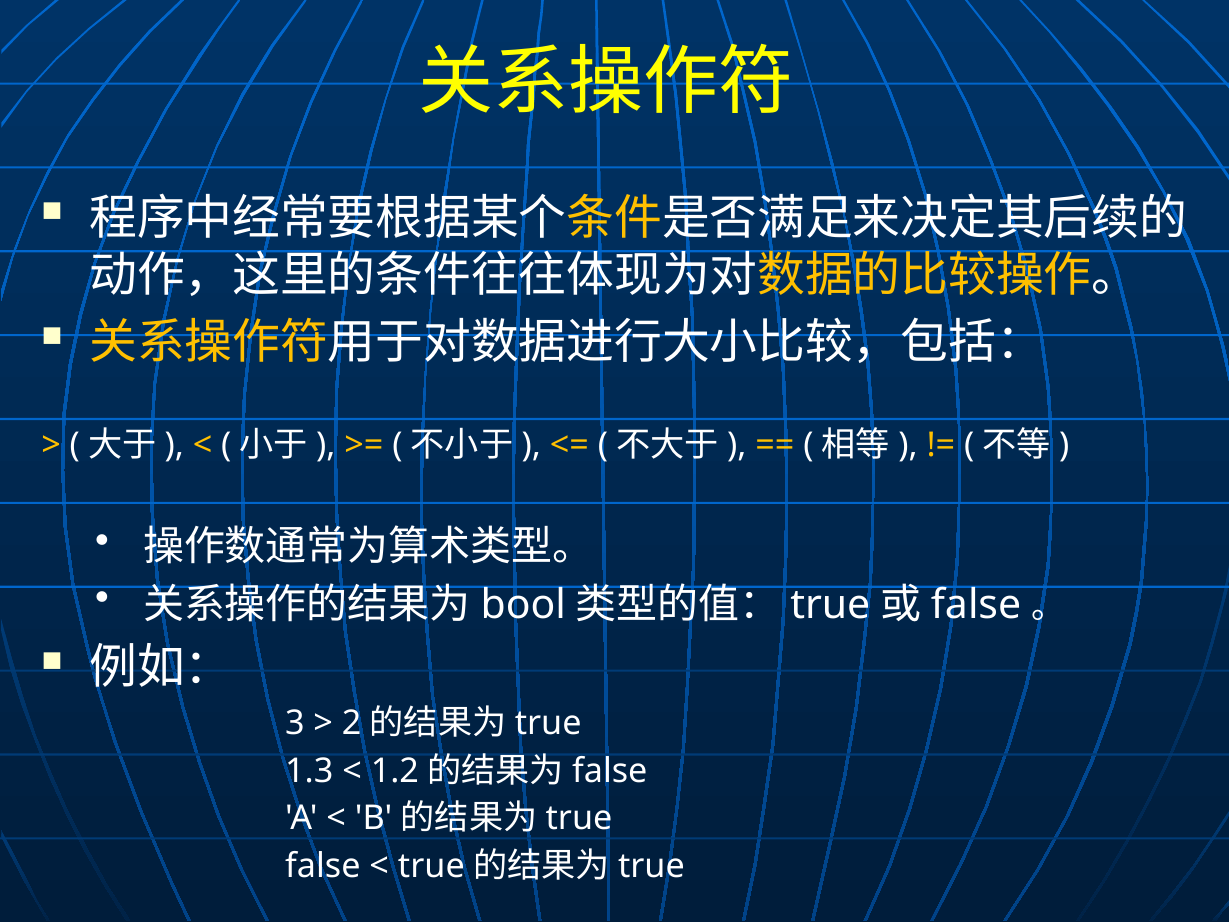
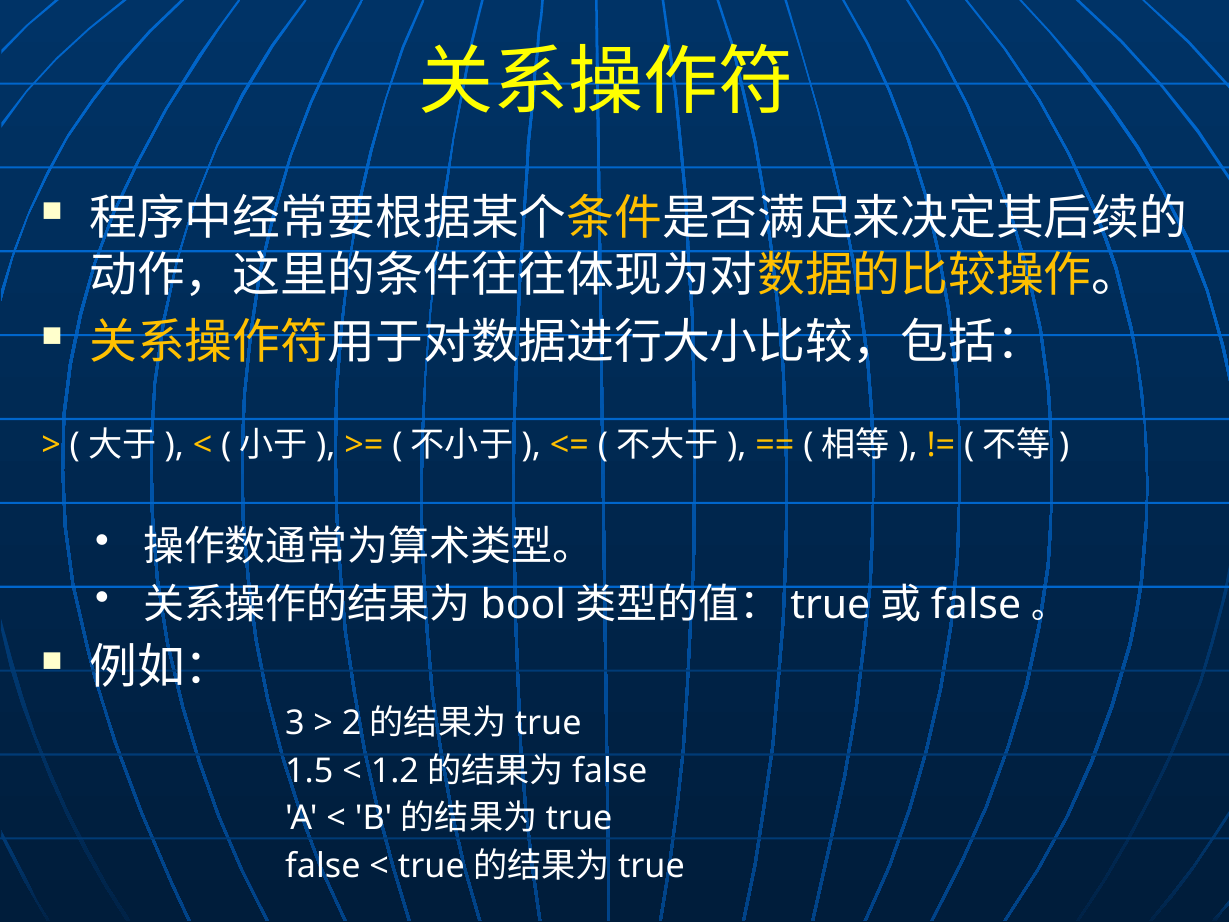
1.3: 1.3 -> 1.5 (309, 771)
